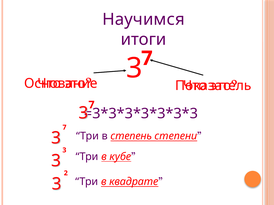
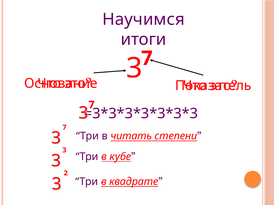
степень: степень -> читать (131, 136)
